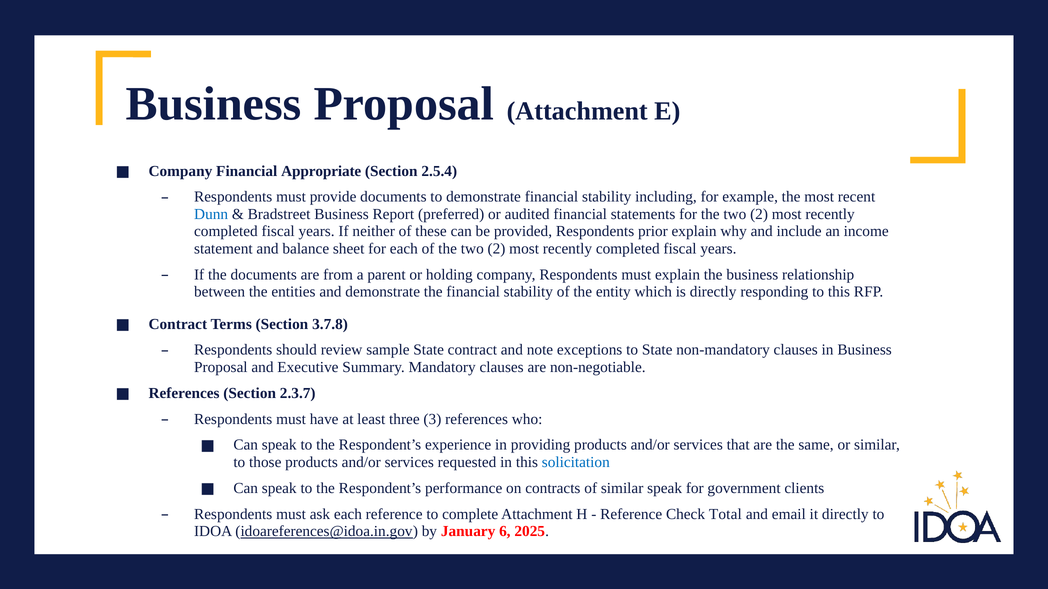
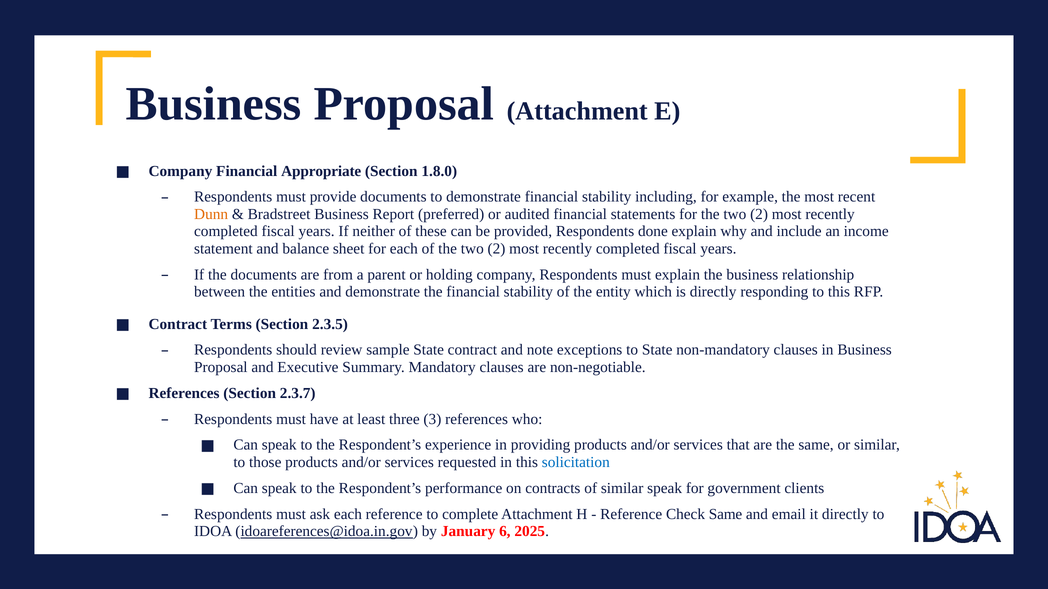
2.5.4: 2.5.4 -> 1.8.0 (439, 172)
Dunn colour: blue -> orange (211, 214)
prior: prior -> done (653, 231)
3.7.8: 3.7.8 -> 2.3.5 (330, 325)
Check Total: Total -> Same (726, 515)
